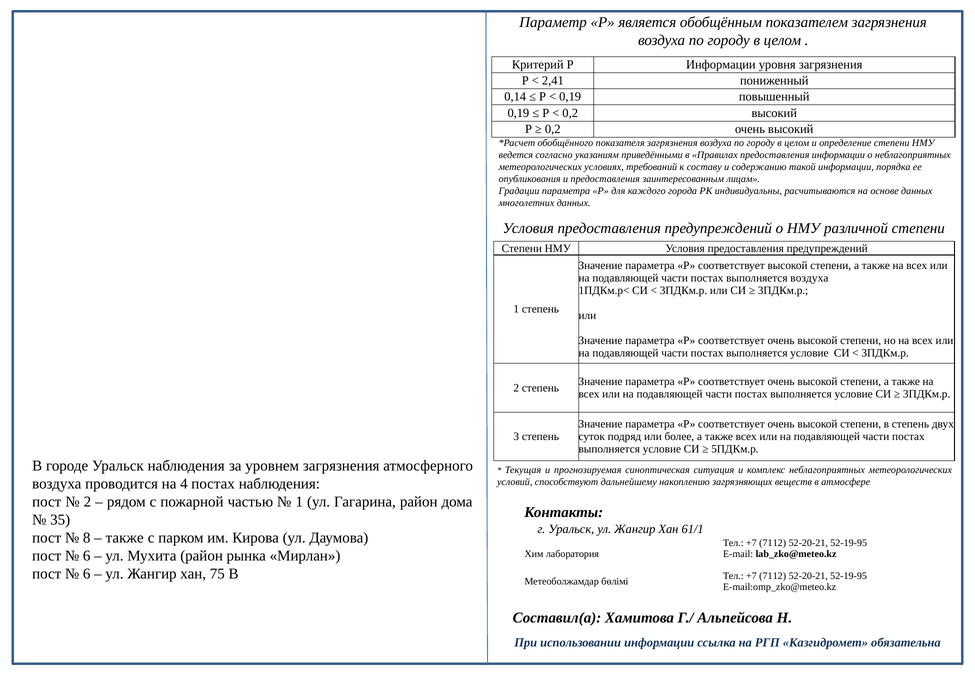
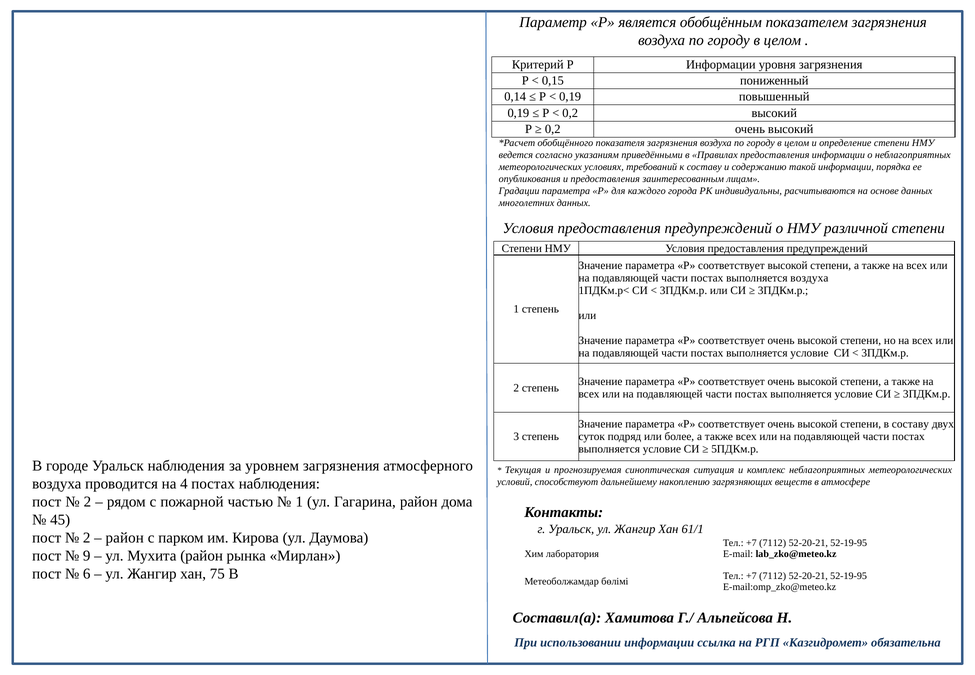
2,41: 2,41 -> 0,15 (553, 81)
в степень: степень -> составу (910, 424)
35: 35 -> 45 (60, 520)
8: 8 -> 2 (87, 538)
также: также -> район (125, 538)
6: 6 -> 9 (87, 556)
